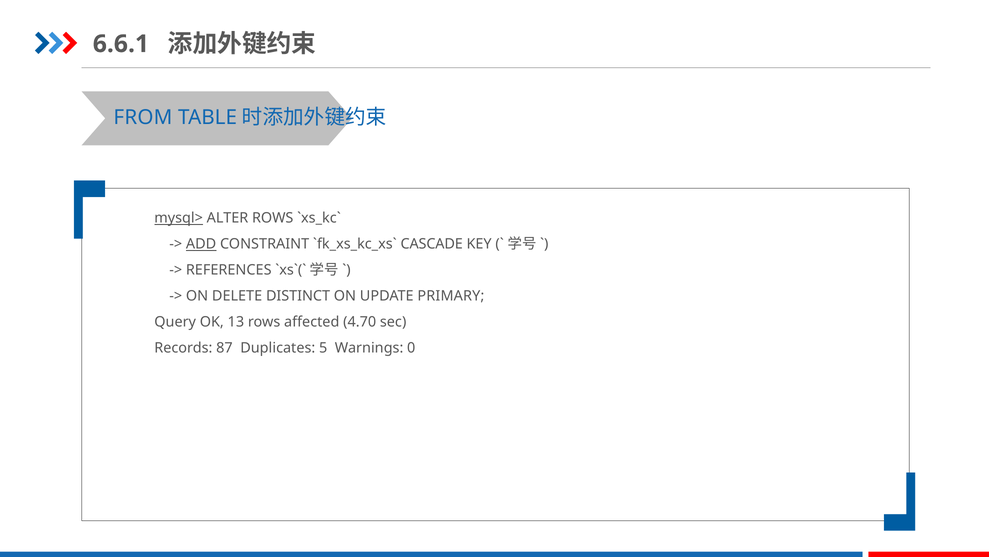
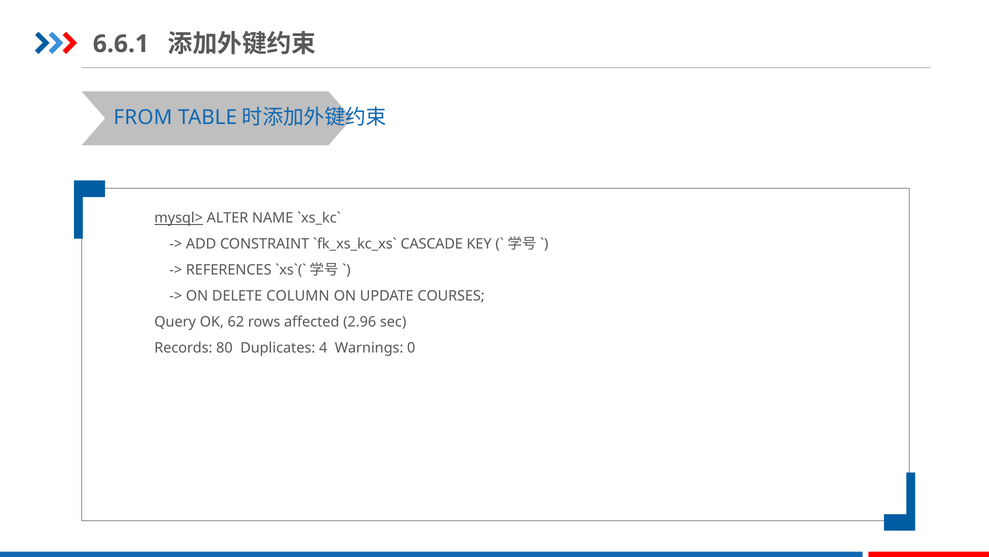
ALTER ROWS: ROWS -> NAME (273, 218)
ADD underline: present -> none (201, 244)
DISTINCT: DISTINCT -> COLUMN (298, 296)
PRIMARY: PRIMARY -> COURSES (451, 296)
13: 13 -> 62 (236, 322)
4.70: 4.70 -> 2.96 (360, 322)
87: 87 -> 80 (224, 348)
5: 5 -> 4 (323, 348)
